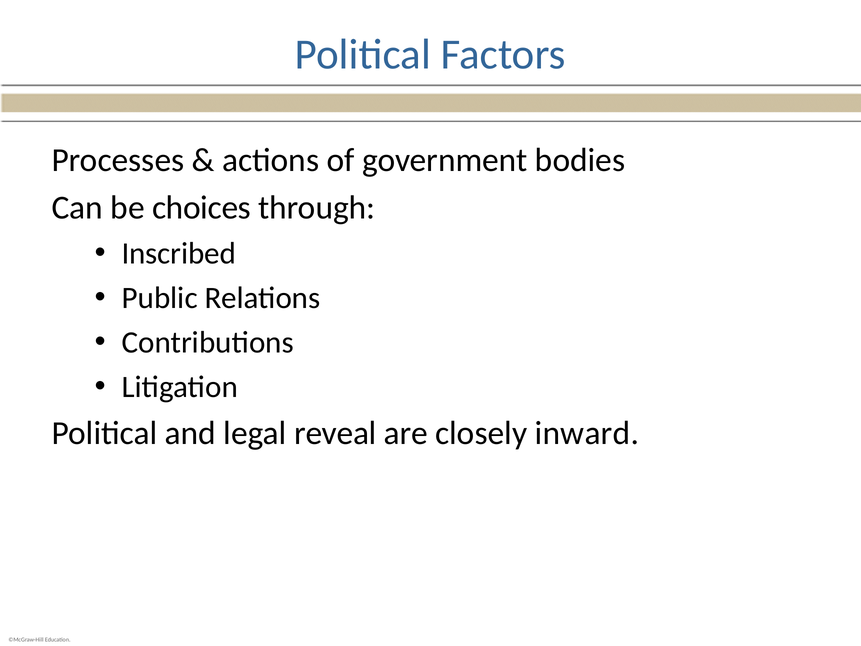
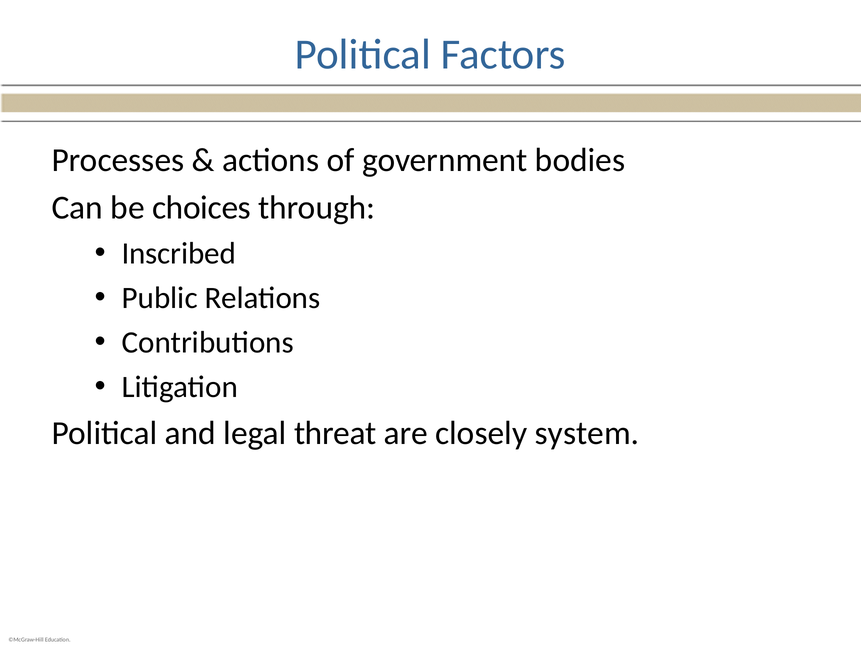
reveal: reveal -> threat (335, 433)
inward: inward -> system (587, 433)
